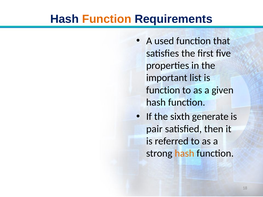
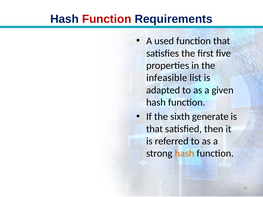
Function colour: orange -> red (107, 19)
important: important -> infeasible (167, 78)
function: function -> adapted (163, 90)
pair: pair -> that (155, 129)
